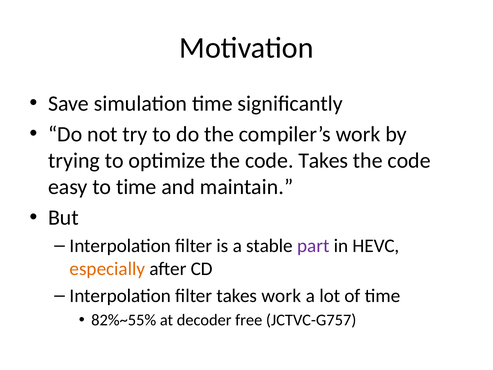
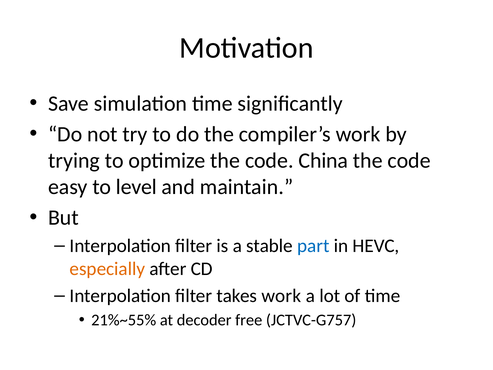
code Takes: Takes -> China (323, 160)
to time: time -> level (136, 187)
part colour: purple -> blue (313, 246)
82%~55%: 82%~55% -> 21%~55% (124, 320)
